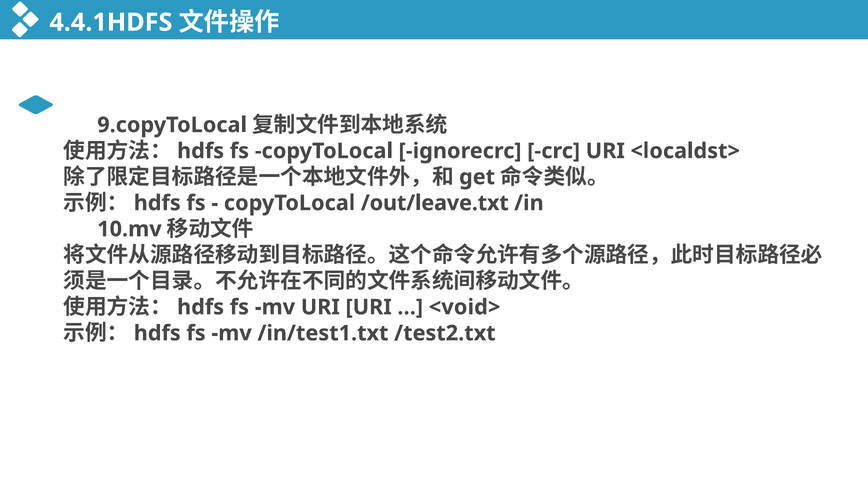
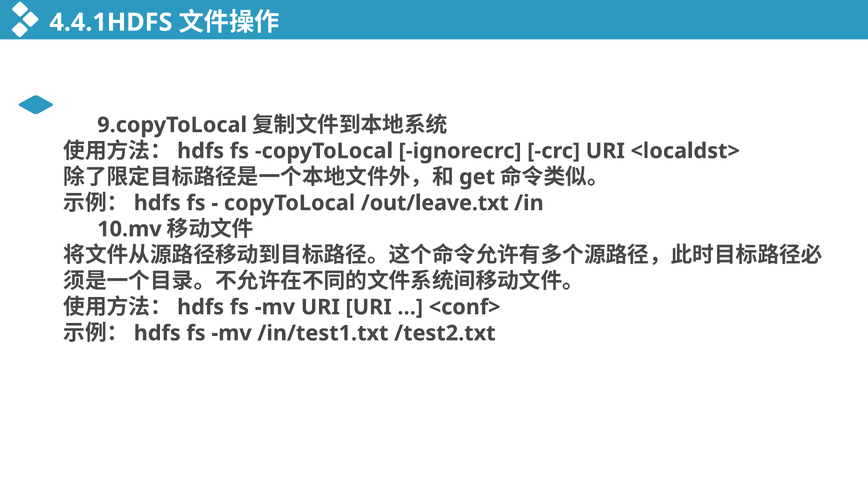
<void>: <void> -> <conf> (465, 307)
